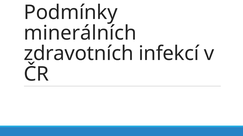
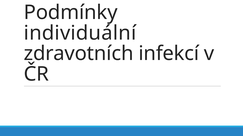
minerálních: minerálních -> individuální (80, 33)
